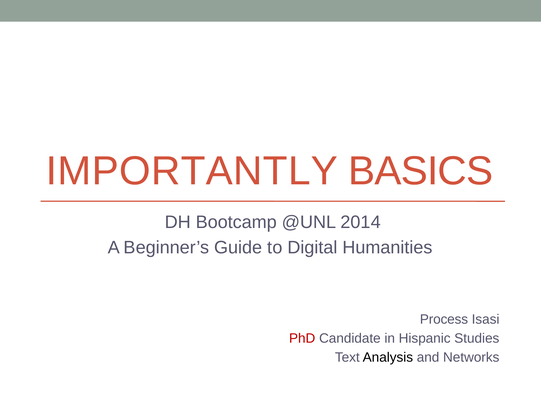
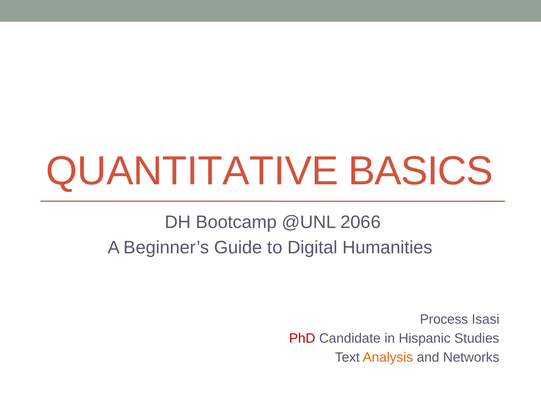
IMPORTANTLY: IMPORTANTLY -> QUANTITATIVE (192, 171)
2014: 2014 -> 2066 (361, 222)
Analysis colour: black -> orange (388, 357)
